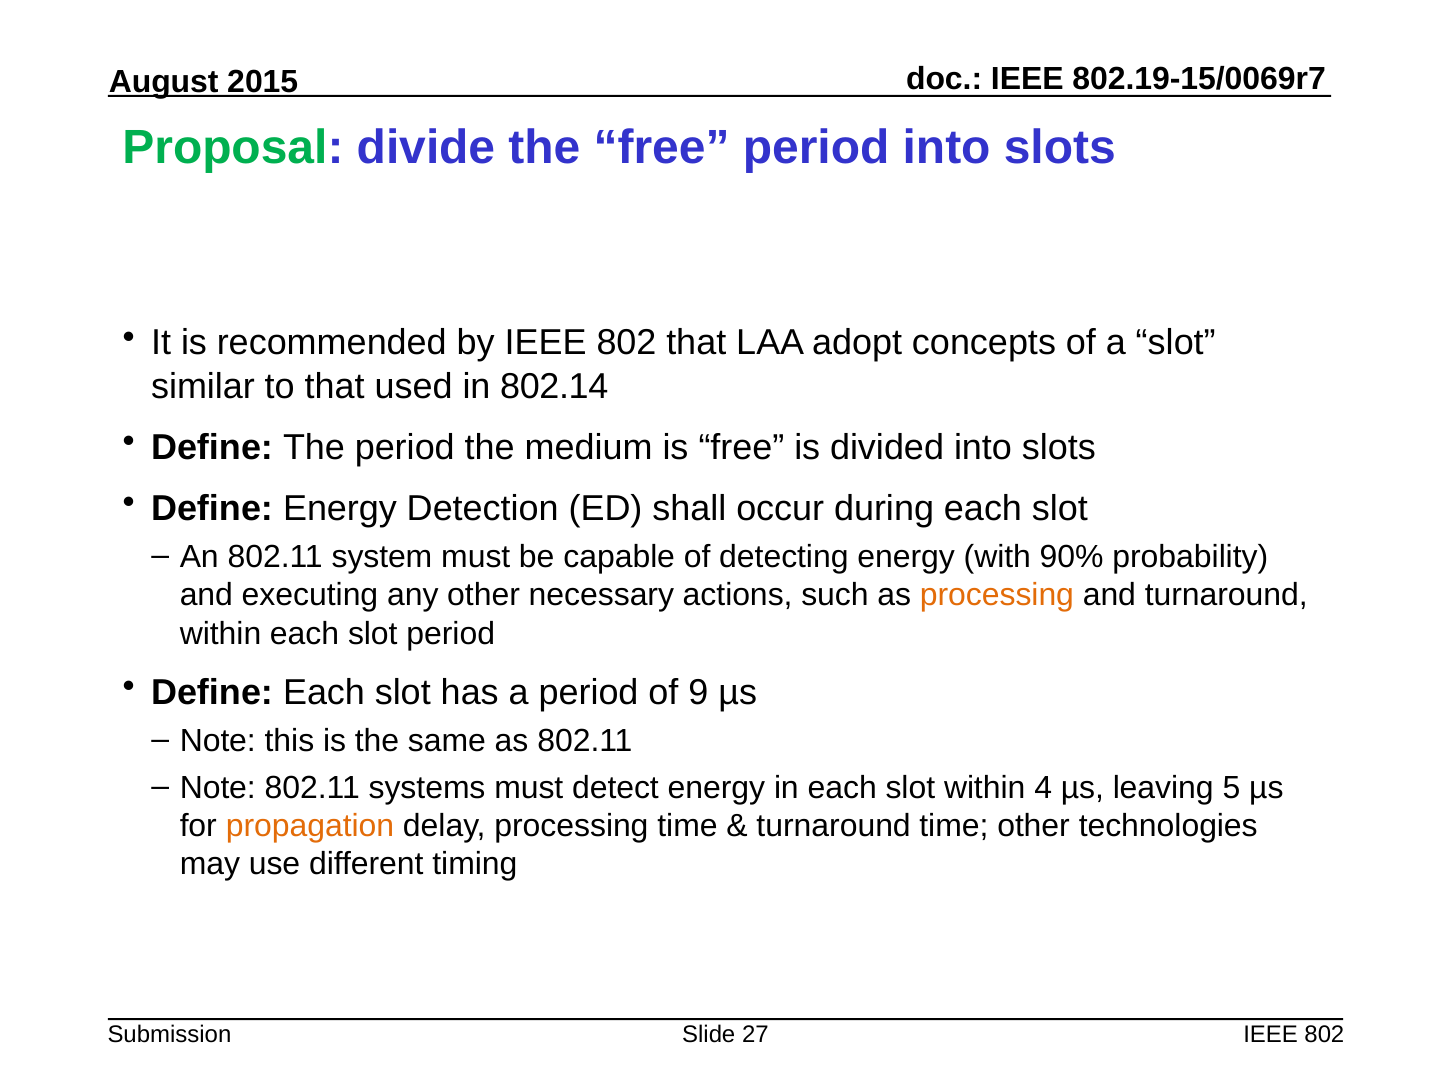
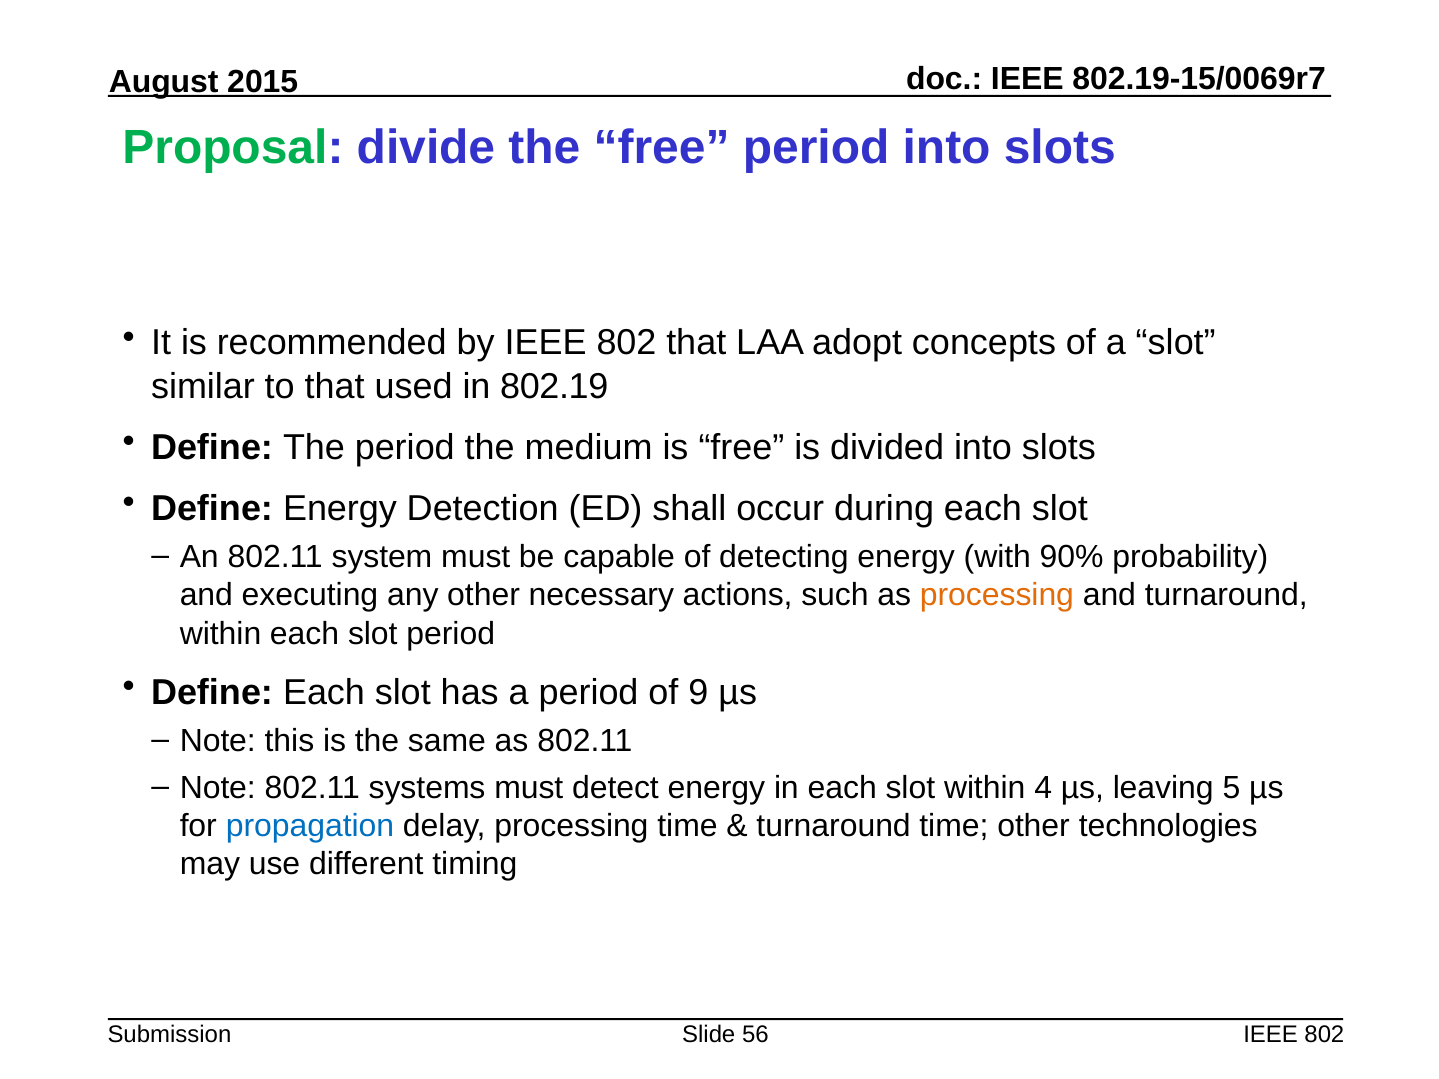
802.14: 802.14 -> 802.19 (554, 386)
propagation colour: orange -> blue (310, 826)
27: 27 -> 56 (755, 1035)
